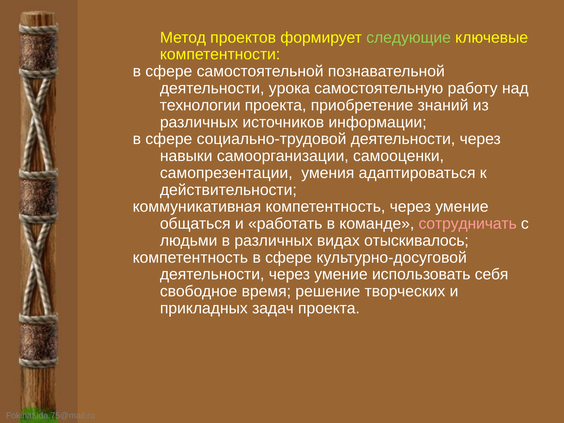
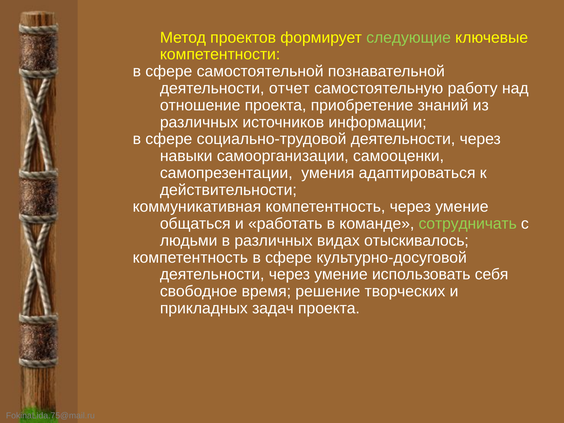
урока: урока -> отчет (289, 88)
технологии: технологии -> отношение (200, 105)
сотрудничать colour: pink -> light green (468, 224)
